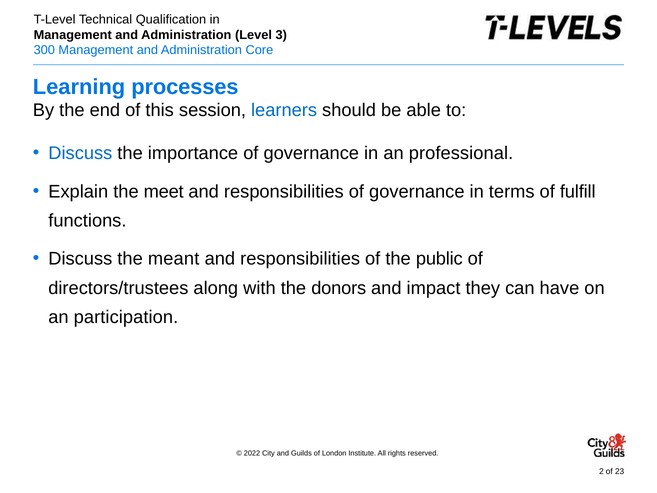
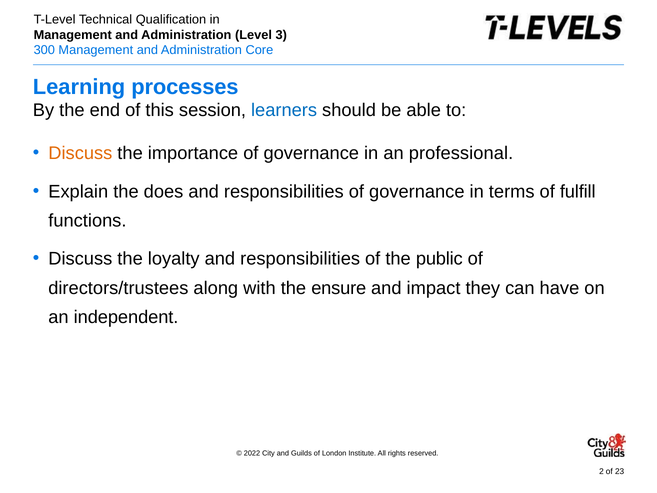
Discuss colour: blue -> orange (80, 153)
meet: meet -> does (164, 191)
meant: meant -> loyalty (174, 259)
donors: donors -> ensure (339, 288)
participation: participation -> independent (126, 317)
